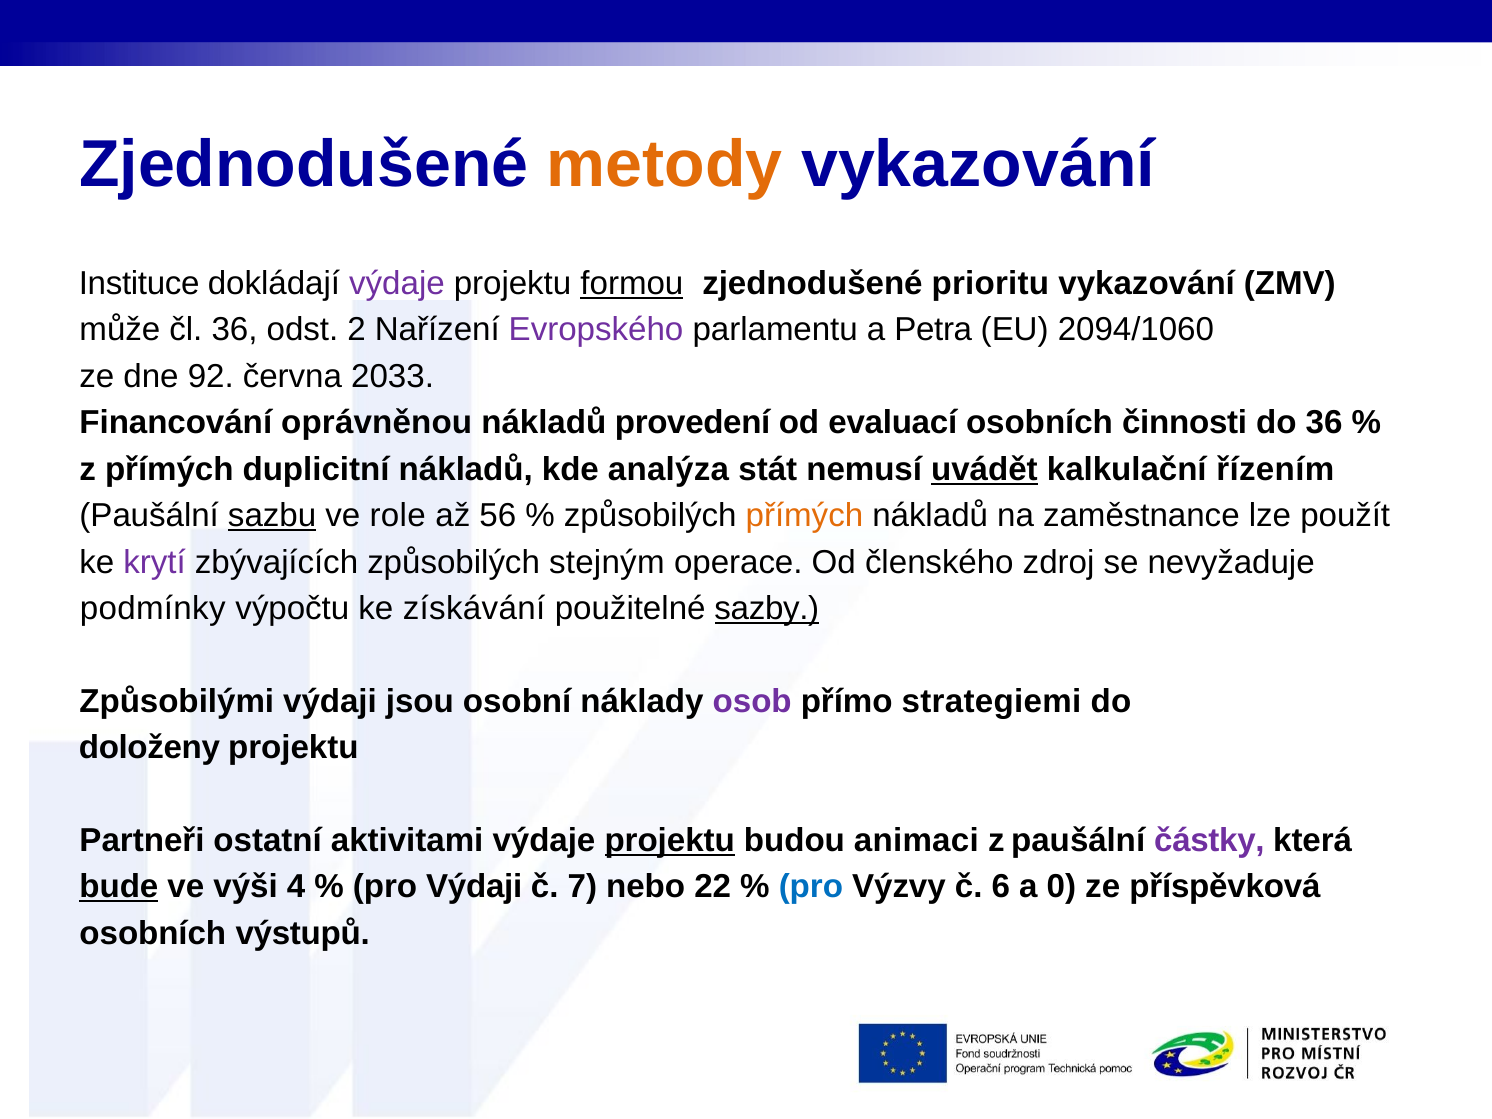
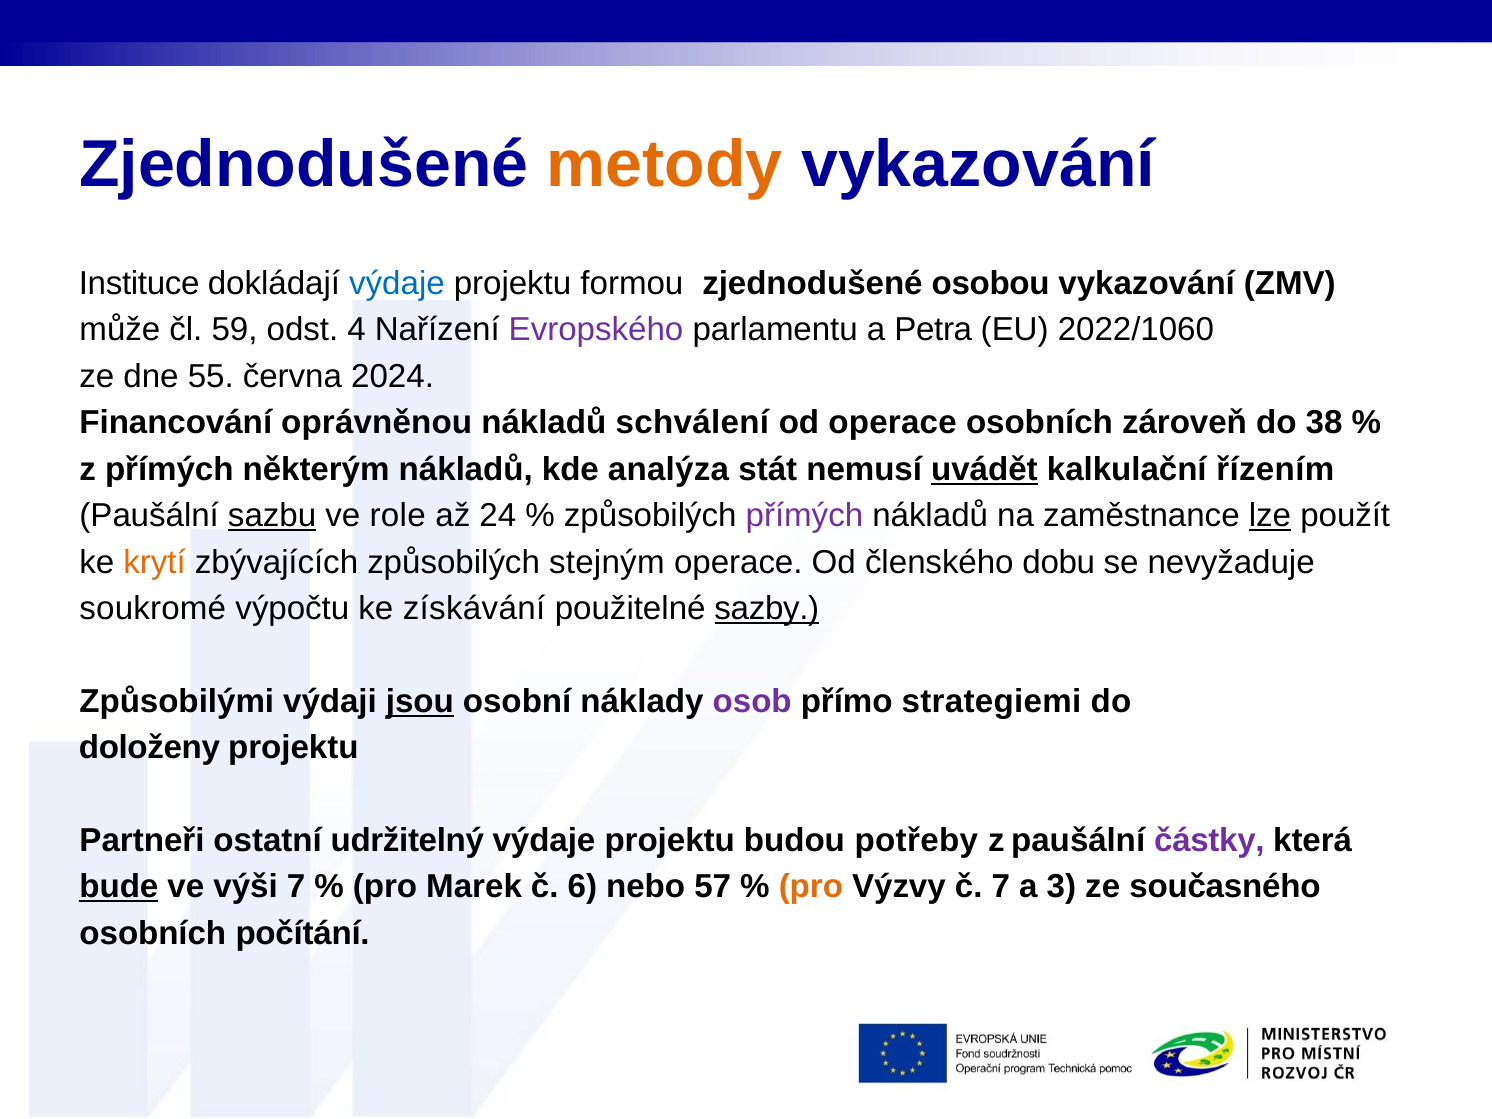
výdaje colour: purple -> blue (397, 284)
formou underline: present -> none (632, 284)
prioritu: prioritu -> osobou (991, 284)
čl 36: 36 -> 59 (235, 330)
2: 2 -> 4 (357, 330)
2094/1060: 2094/1060 -> 2022/1060 (1136, 330)
92: 92 -> 55 (211, 376)
2033: 2033 -> 2024 (393, 376)
provedení: provedení -> schválení (692, 423)
od evaluací: evaluací -> operace (893, 423)
činnosti: činnosti -> zároveň (1184, 423)
do 36: 36 -> 38 (1324, 423)
duplicitní: duplicitní -> některým (316, 469)
56: 56 -> 24 (498, 516)
přímých colour: orange -> purple (804, 516)
lze underline: none -> present (1270, 516)
krytí colour: purple -> orange (155, 562)
zdroj: zdroj -> dobu (1059, 562)
podmínky: podmínky -> soukromé (153, 608)
jsou underline: none -> present (420, 701)
aktivitami: aktivitami -> udržitelný (407, 841)
projektu underline: present -> none (670, 841)
animaci: animaci -> potřeby (916, 841)
výši 4: 4 -> 7 (296, 887)
pro Výdaji: Výdaji -> Marek (474, 887)
7: 7 -> 6 (582, 887)
22: 22 -> 57 (713, 887)
pro colour: blue -> orange (811, 887)
č 6: 6 -> 7 (1001, 887)
0: 0 -> 3 (1061, 887)
příspěvková: příspěvková -> současného (1225, 887)
výstupů: výstupů -> počítání (303, 933)
